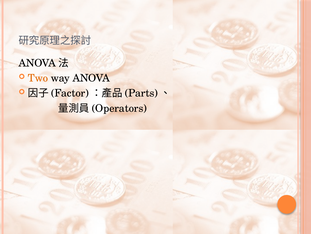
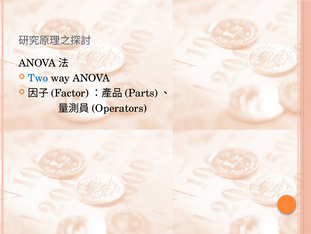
Two colour: orange -> blue (38, 78)
